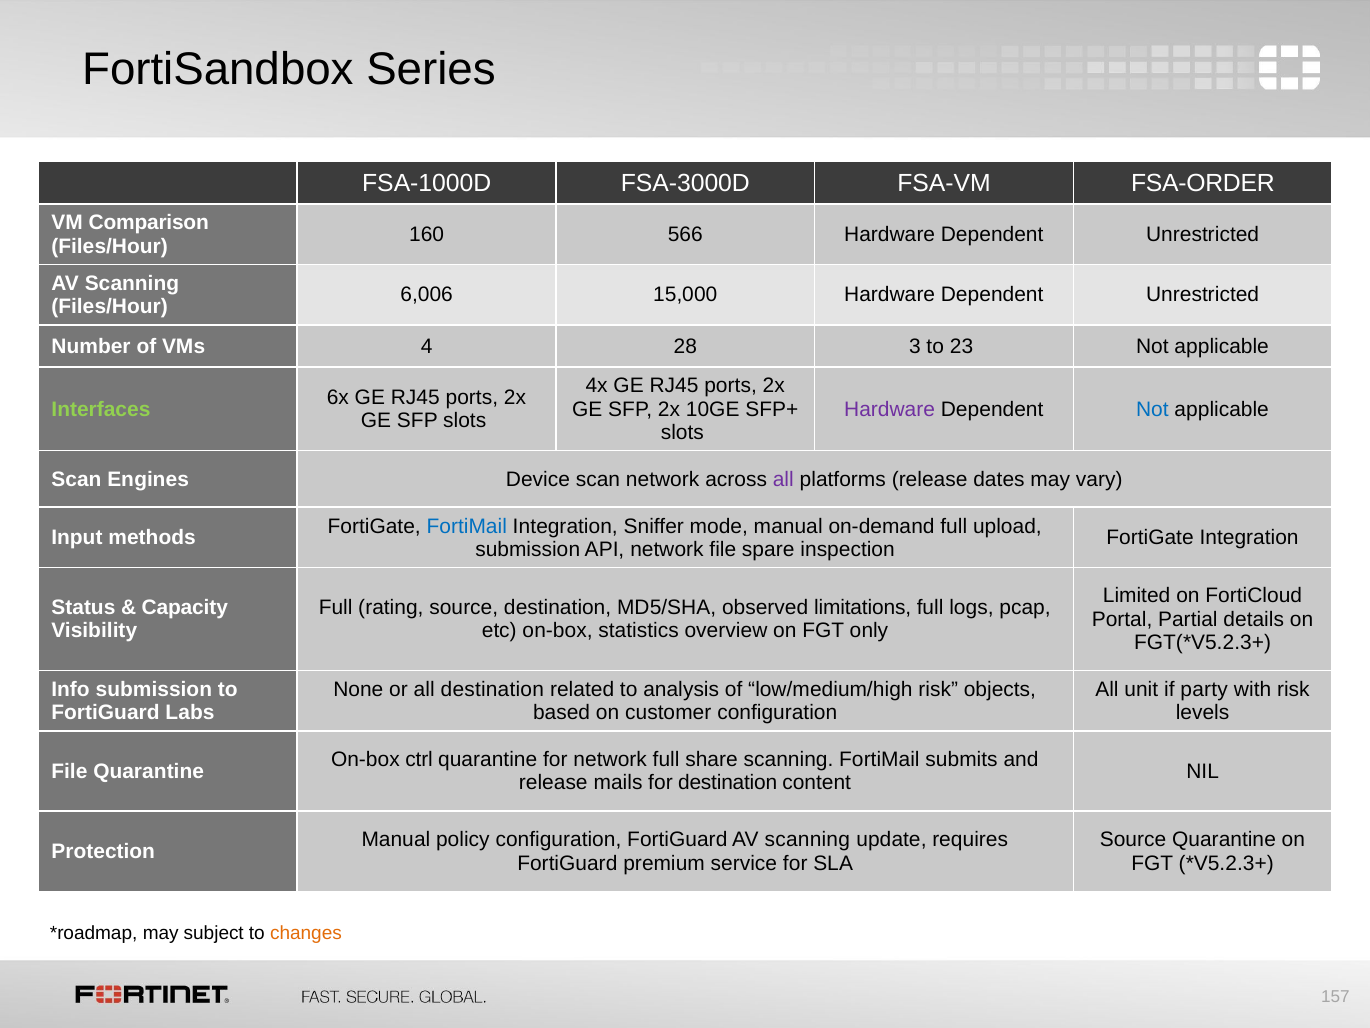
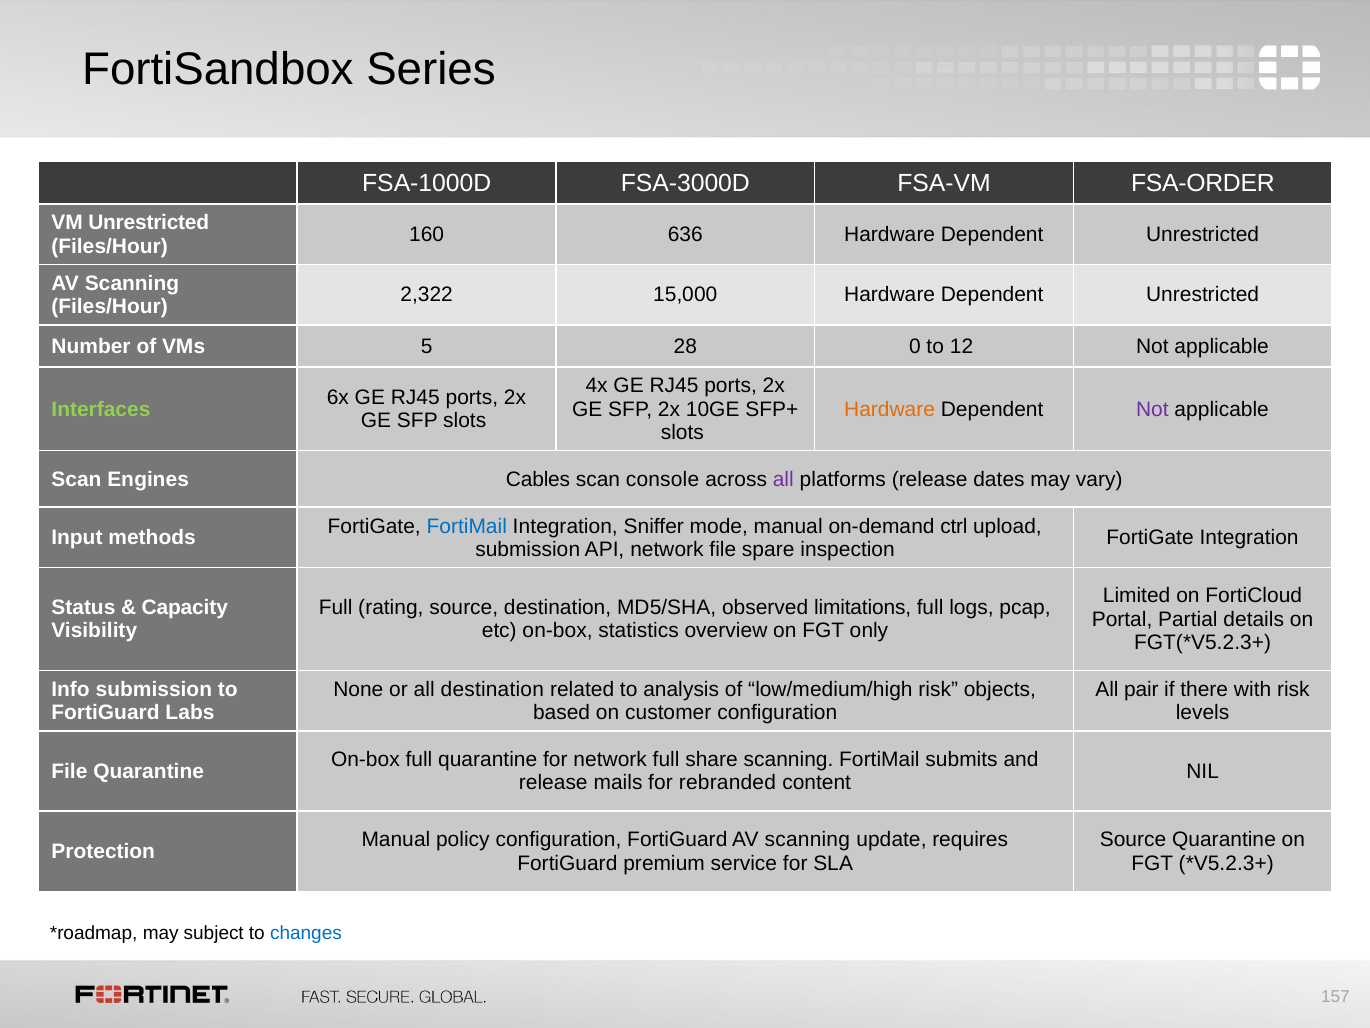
VM Comparison: Comparison -> Unrestricted (149, 223)
566: 566 -> 636 (685, 234)
6,006: 6,006 -> 2,322 (427, 295)
4: 4 -> 5 (427, 346)
3: 3 -> 0 (915, 346)
23: 23 -> 12 (962, 346)
Hardware colour: purple -> orange (890, 409)
Not colour: blue -> purple (1152, 409)
Device: Device -> Cables (538, 479)
scan network: network -> console (663, 479)
on-demand full: full -> ctrl (954, 526)
unit: unit -> pair (1141, 689)
party: party -> there (1204, 689)
On-box ctrl: ctrl -> full (419, 759)
for destination: destination -> rebranded (727, 783)
changes colour: orange -> blue (306, 932)
